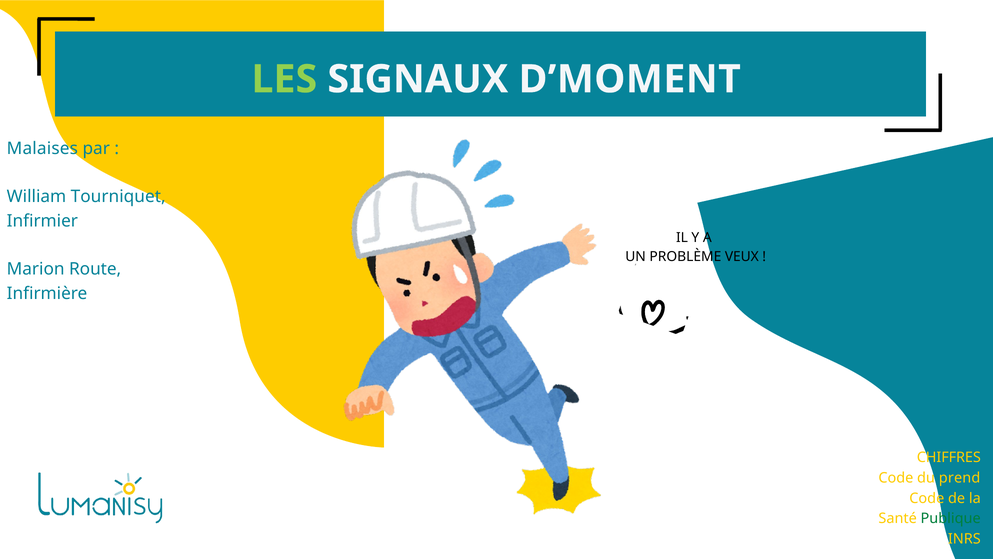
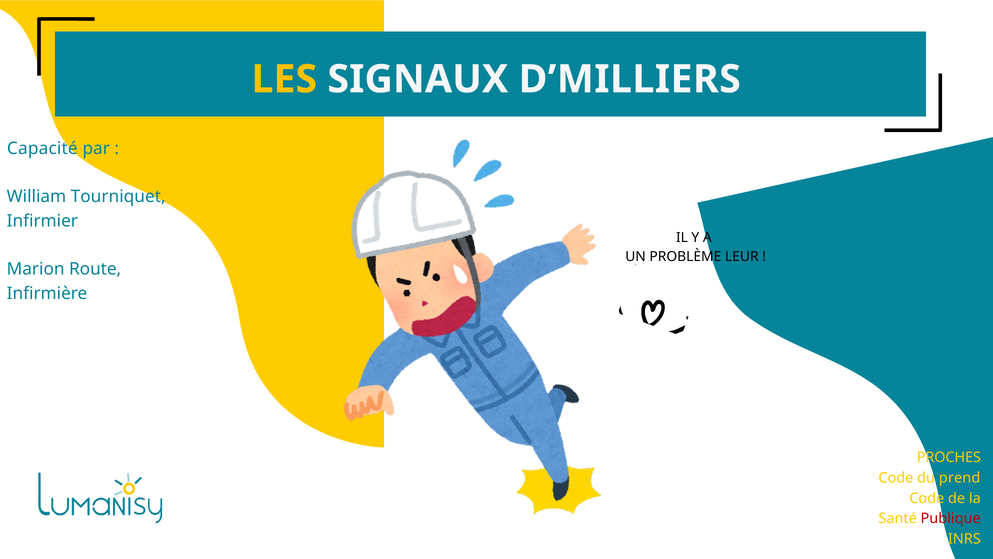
LES colour: light green -> yellow (284, 79)
D’MOMENT: D’MOMENT -> D’MILLIERS (630, 79)
Malaises: Malaises -> Capacité (42, 148)
VEUX: VEUX -> LEUR (742, 257)
CHIFFRES: CHIFFRES -> PROCHES (949, 457)
Publique colour: green -> red (951, 518)
